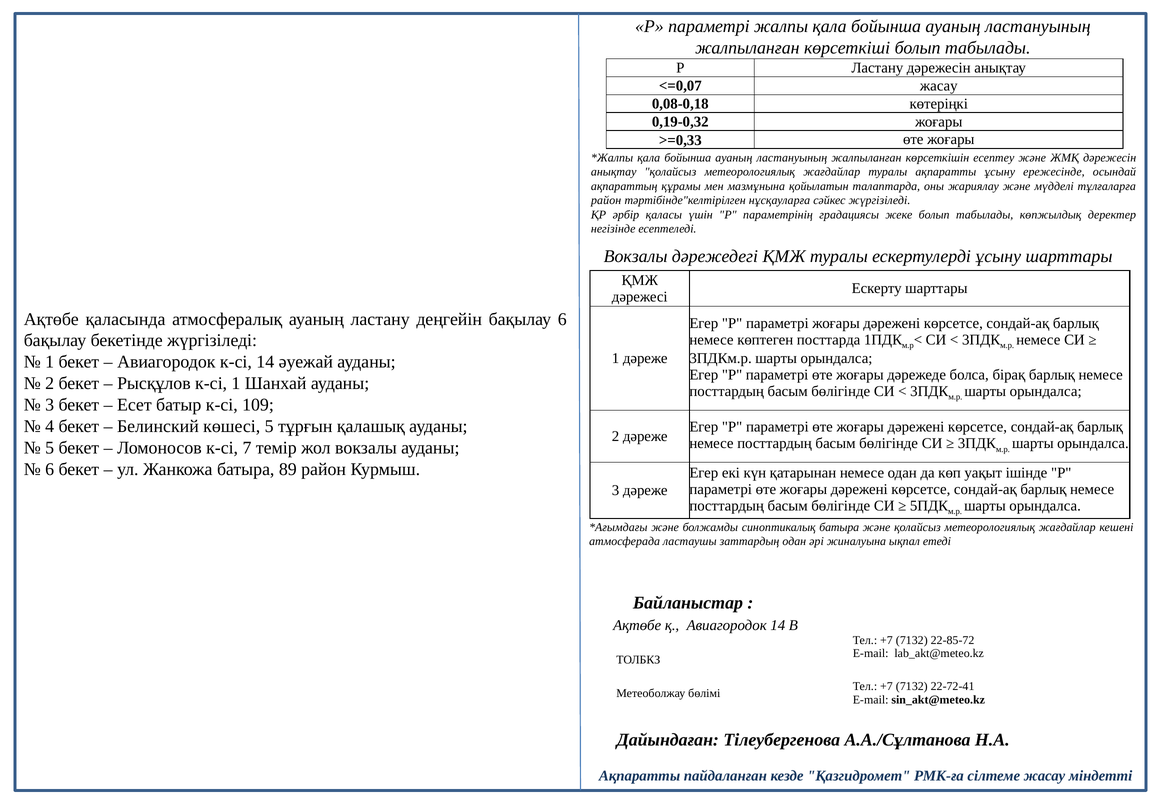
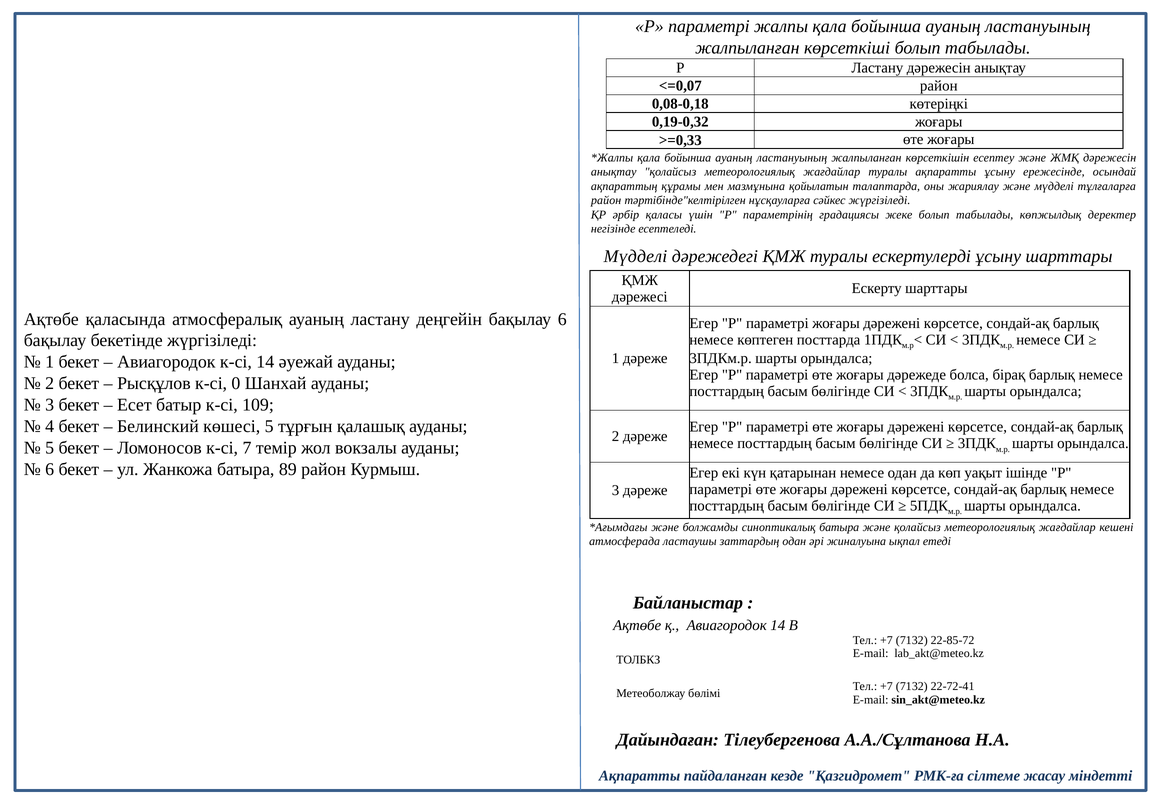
<=0,07 жасау: жасау -> район (939, 86)
Вокзалы: Вокзалы -> Мүдделі (635, 256)
к-сі 1: 1 -> 0 (236, 383)
